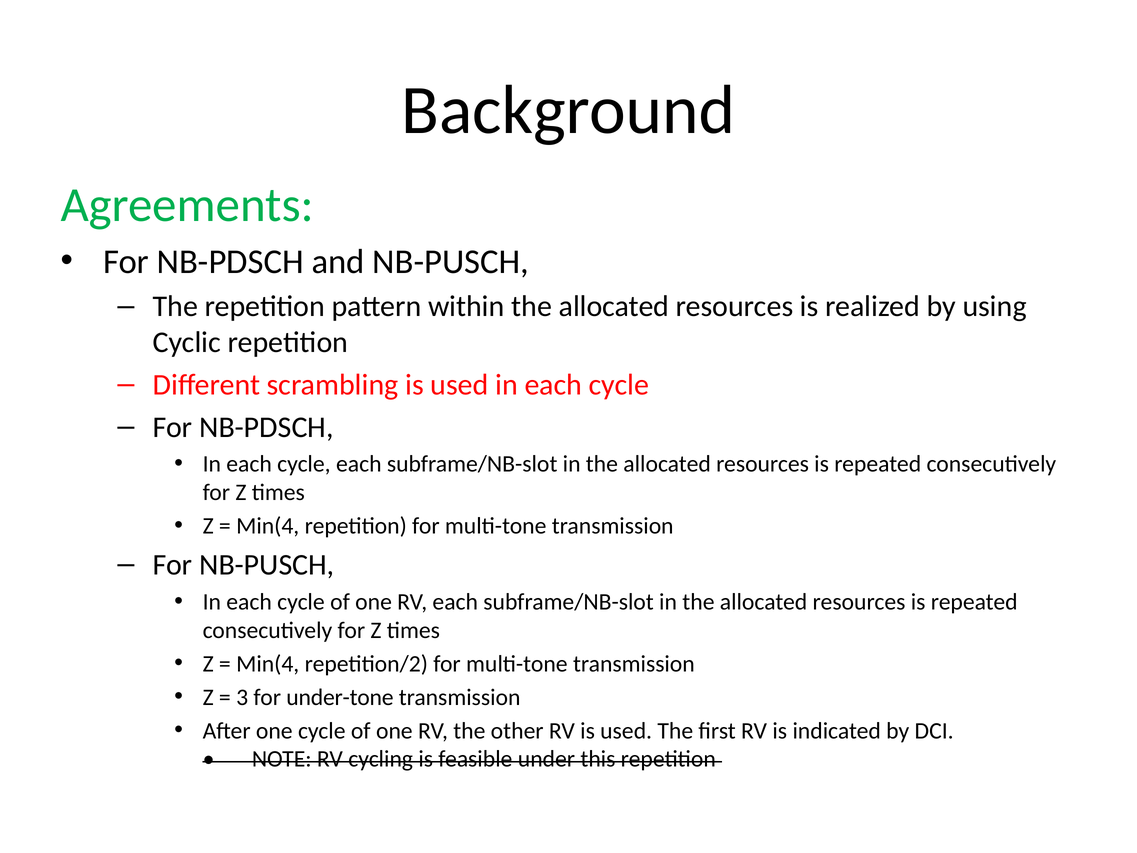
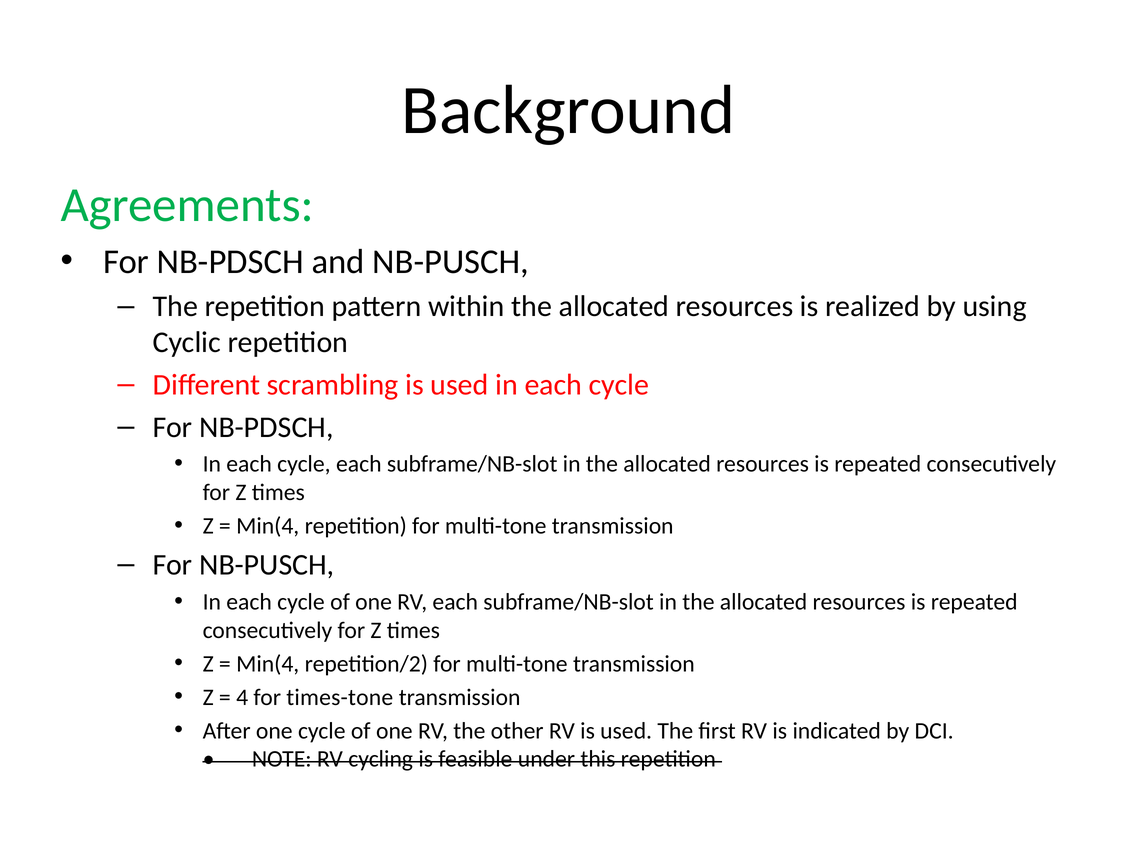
3: 3 -> 4 (242, 697)
under-tone: under-tone -> times-tone (340, 697)
